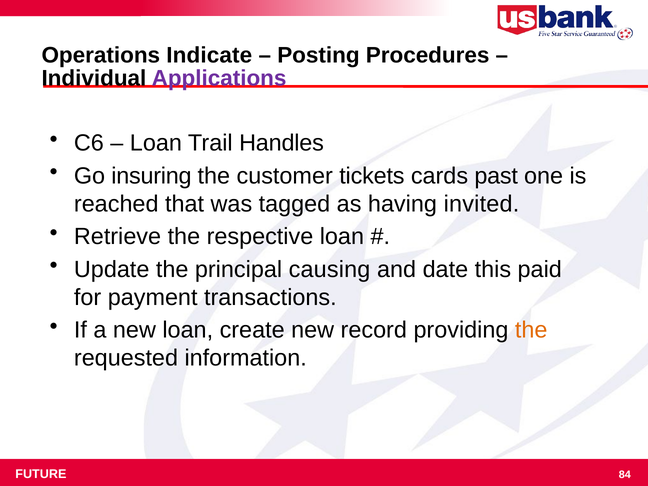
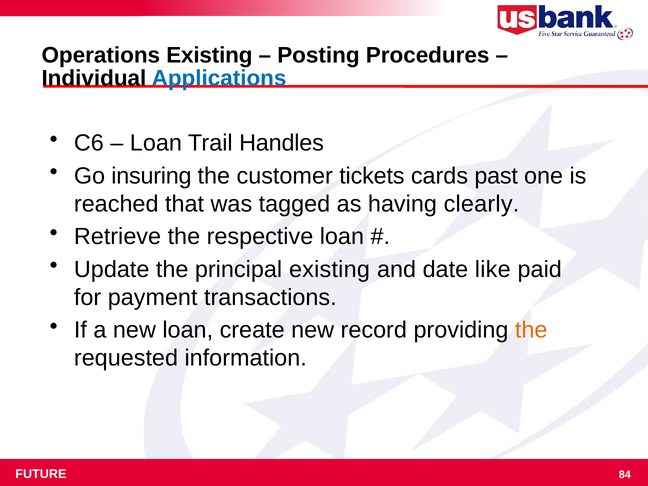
Operations Indicate: Indicate -> Existing (209, 55)
Applications colour: purple -> blue (219, 78)
invited: invited -> clearly (481, 204)
principal causing: causing -> existing (329, 269)
this: this -> like (493, 269)
